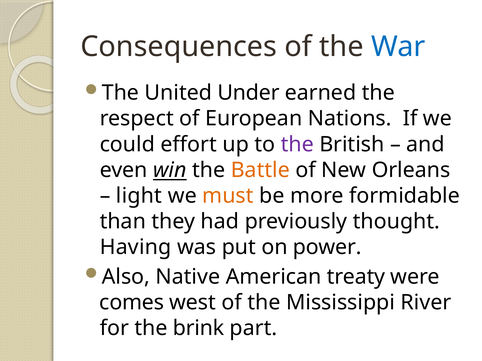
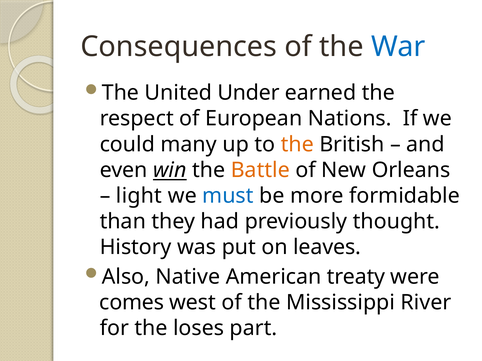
effort: effort -> many (189, 144)
the colour: purple -> orange (297, 144)
must colour: orange -> blue (228, 196)
Having: Having -> History (136, 247)
power: power -> leaves (327, 247)
brink: brink -> loses (199, 328)
